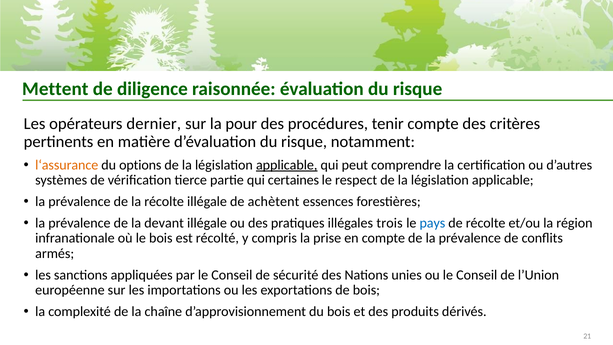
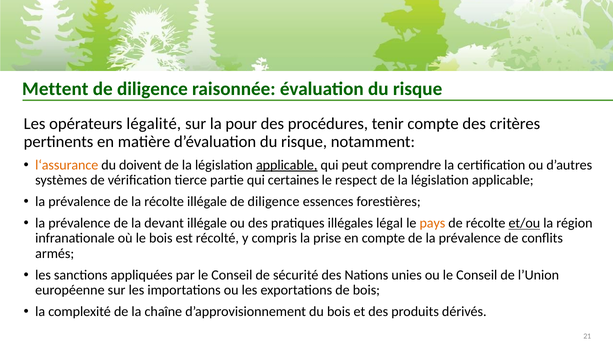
dernier: dernier -> légalité (154, 124)
options: options -> doivent (140, 165)
illégale de achètent: achètent -> diligence (274, 202)
trois: trois -> légal (390, 223)
pays colour: blue -> orange (432, 223)
et/ou underline: none -> present (524, 223)
